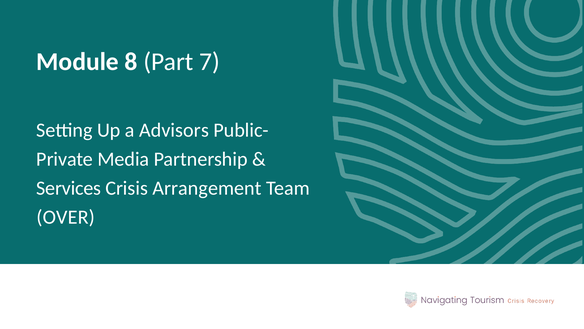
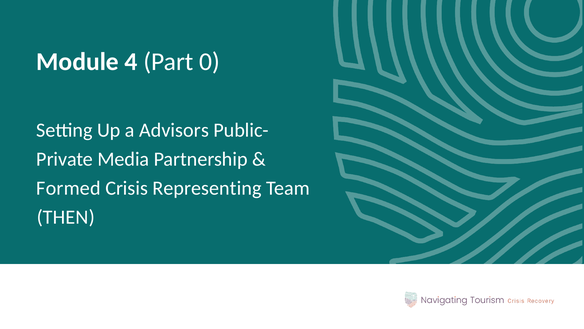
8: 8 -> 4 (131, 61)
7: 7 -> 0 (210, 61)
Services: Services -> Formed (68, 188)
Arrangement: Arrangement -> Representing (207, 188)
OVER: OVER -> THEN (66, 217)
